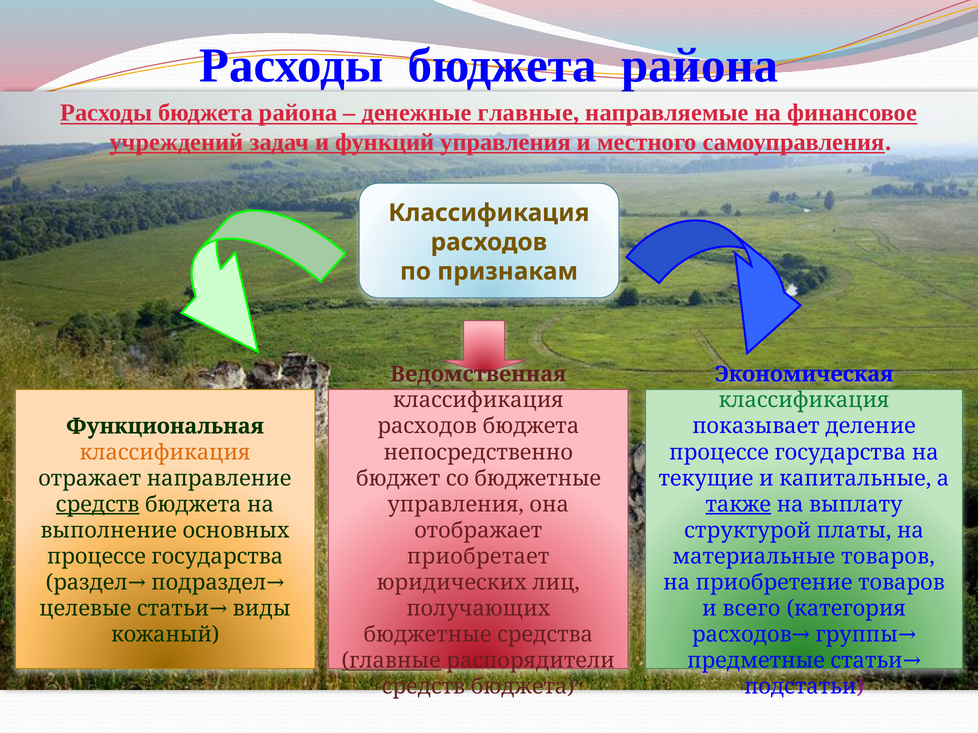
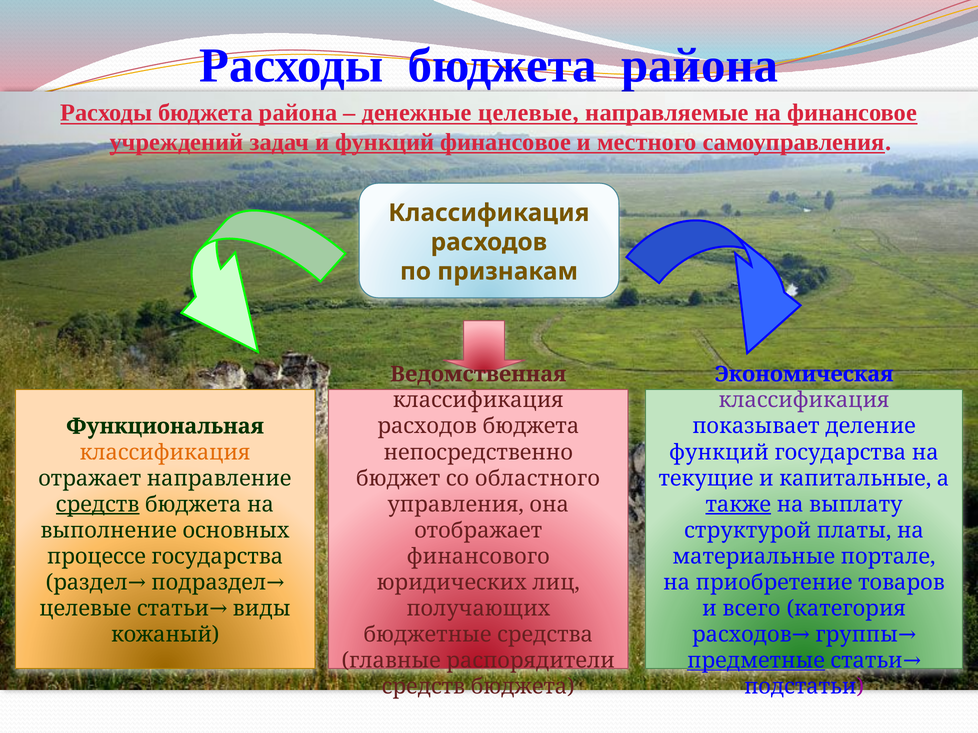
денежные главные: главные -> целевые (528, 113)
функций управления: управления -> финансовое (506, 142)
классификация colour: green -> purple (804, 401)
процессе: процессе -> функций (719, 453)
со бюджетные: бюджетные -> областного (538, 479)
приобретает: приобретает -> финансового (478, 557)
материальные товаров: товаров -> портале (888, 557)
главные underline: present -> none (391, 661)
предметные underline: none -> present (756, 661)
